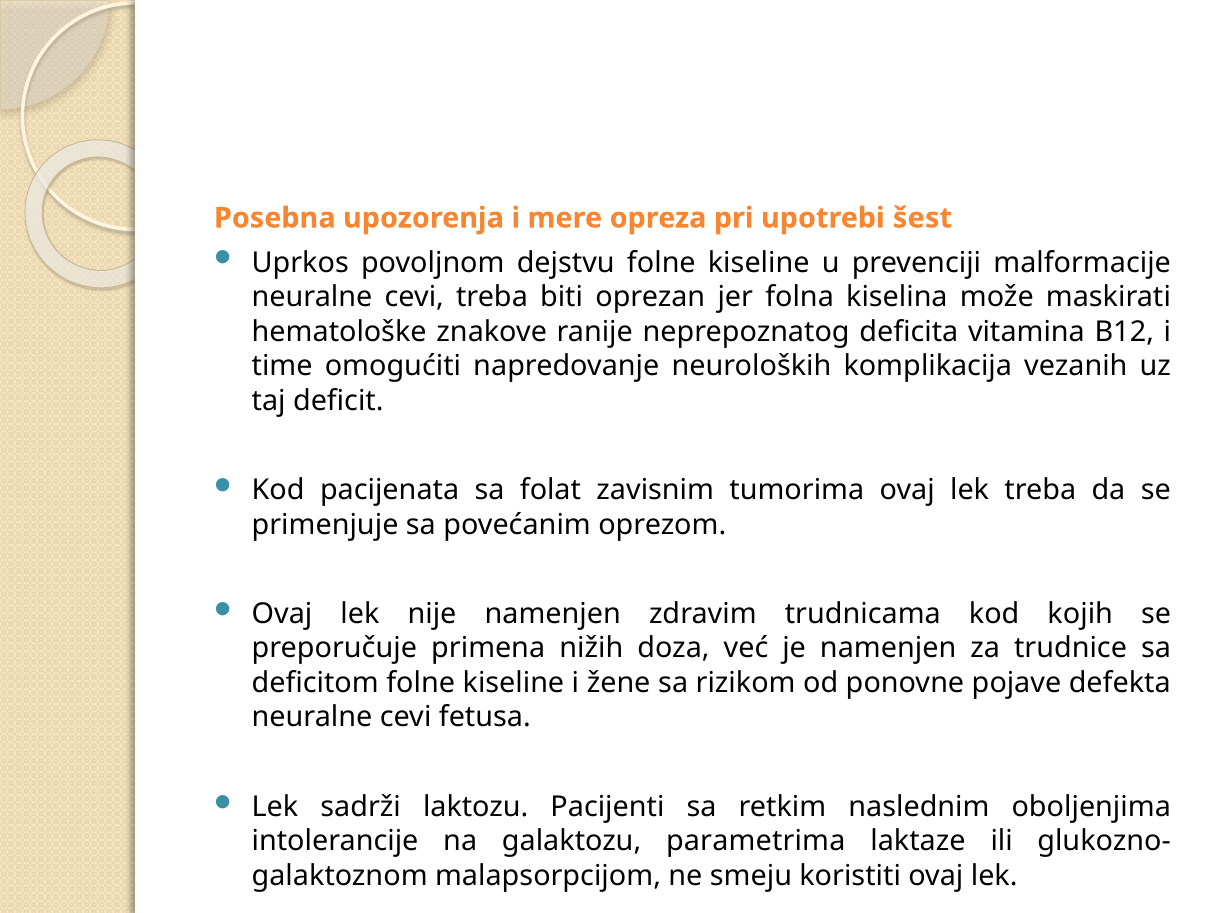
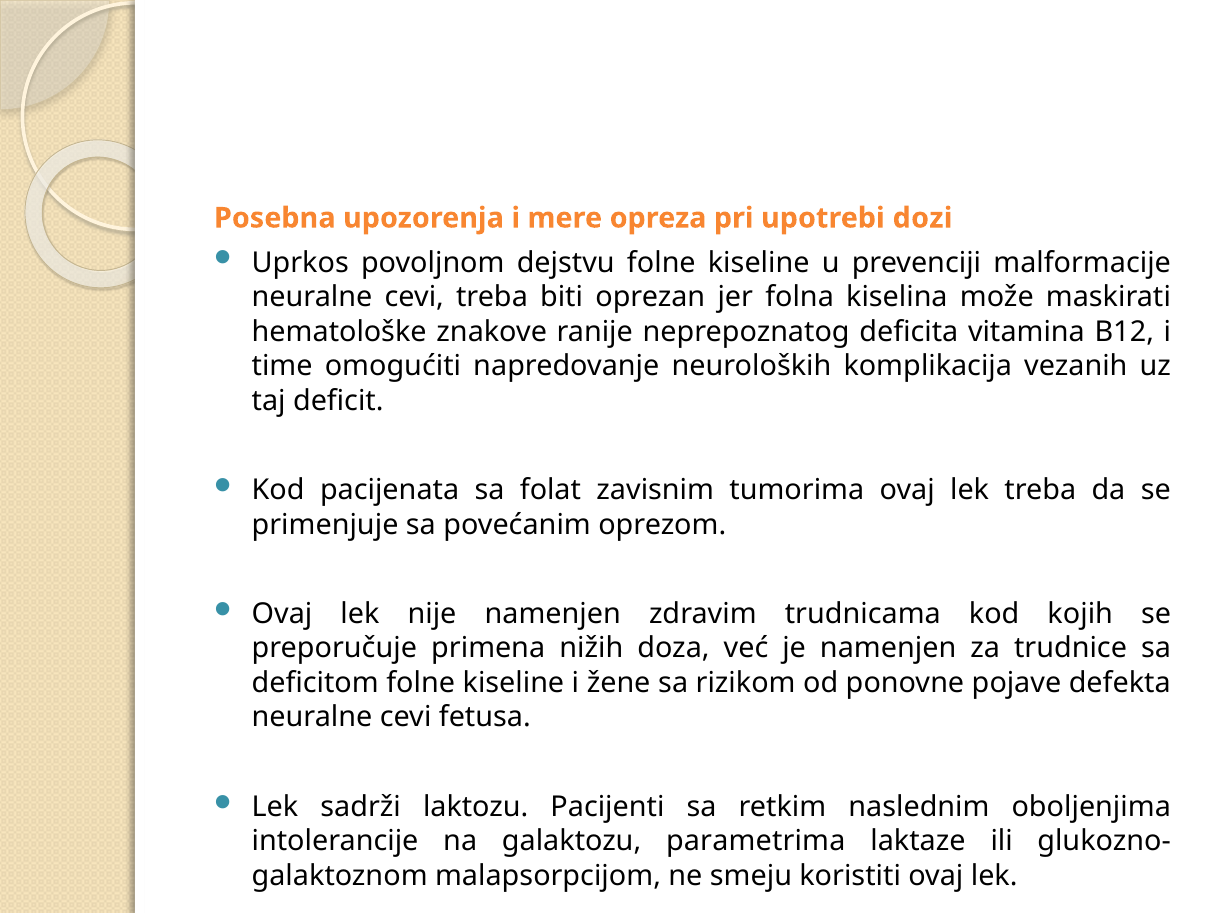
šest: šest -> dozi (923, 218)
